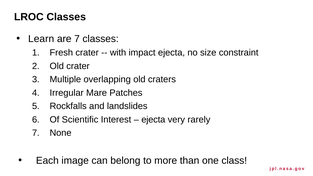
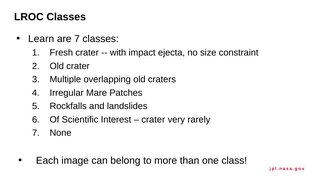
ejecta: ejecta -> crater (153, 120)
